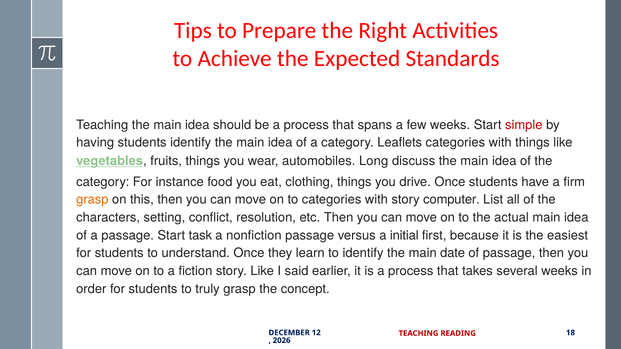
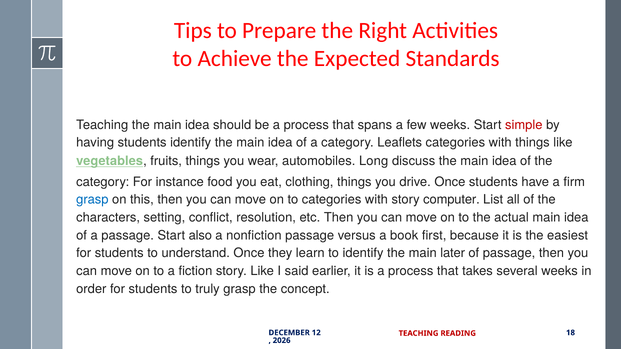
grasp colour: orange -> blue (92, 200)
task: task -> also (200, 235)
initial: initial -> book (404, 235)
date: date -> later (453, 253)
